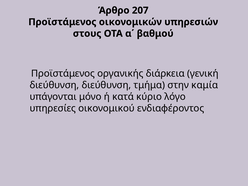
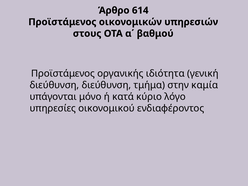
207: 207 -> 614 (140, 10)
διάρκεια: διάρκεια -> ιδιότητα (165, 74)
